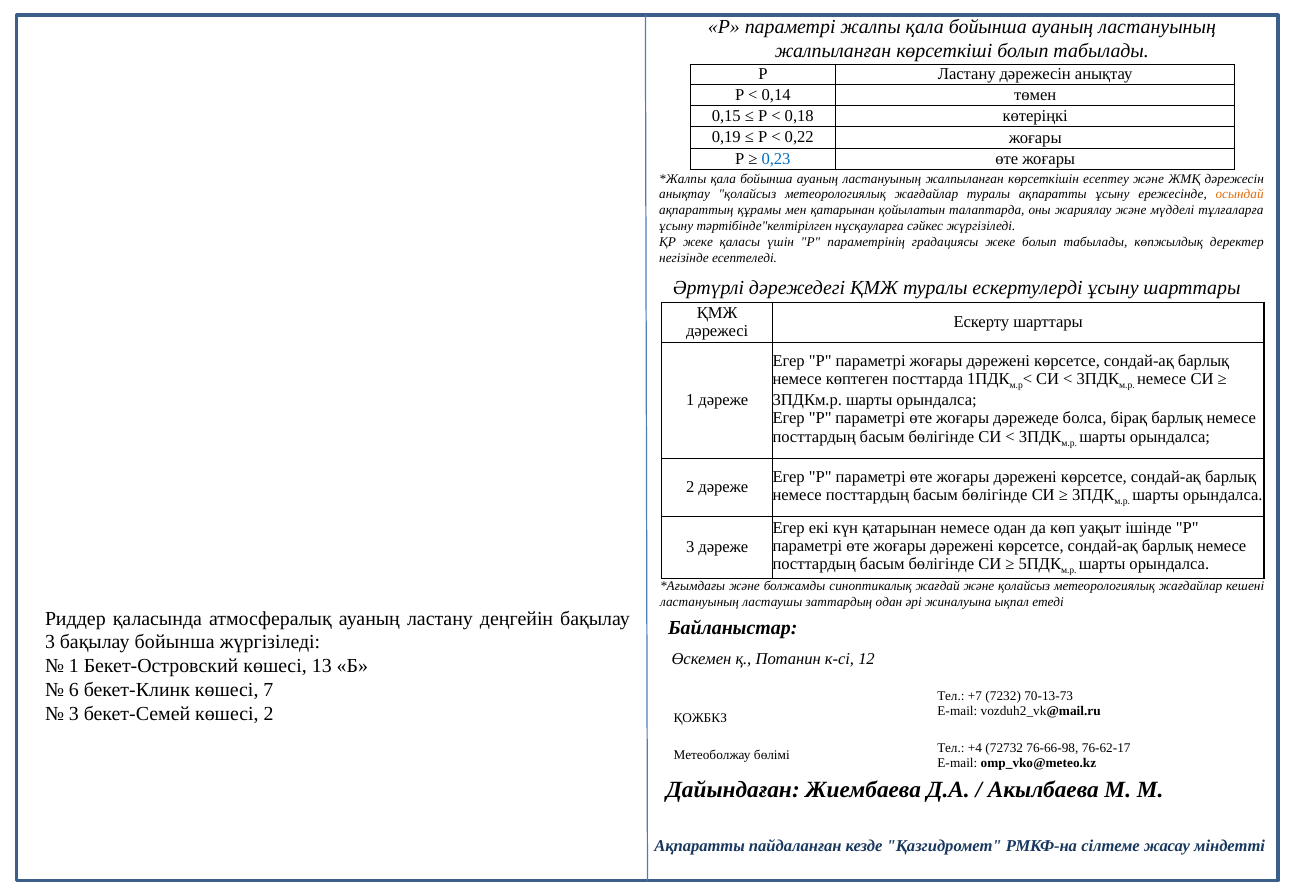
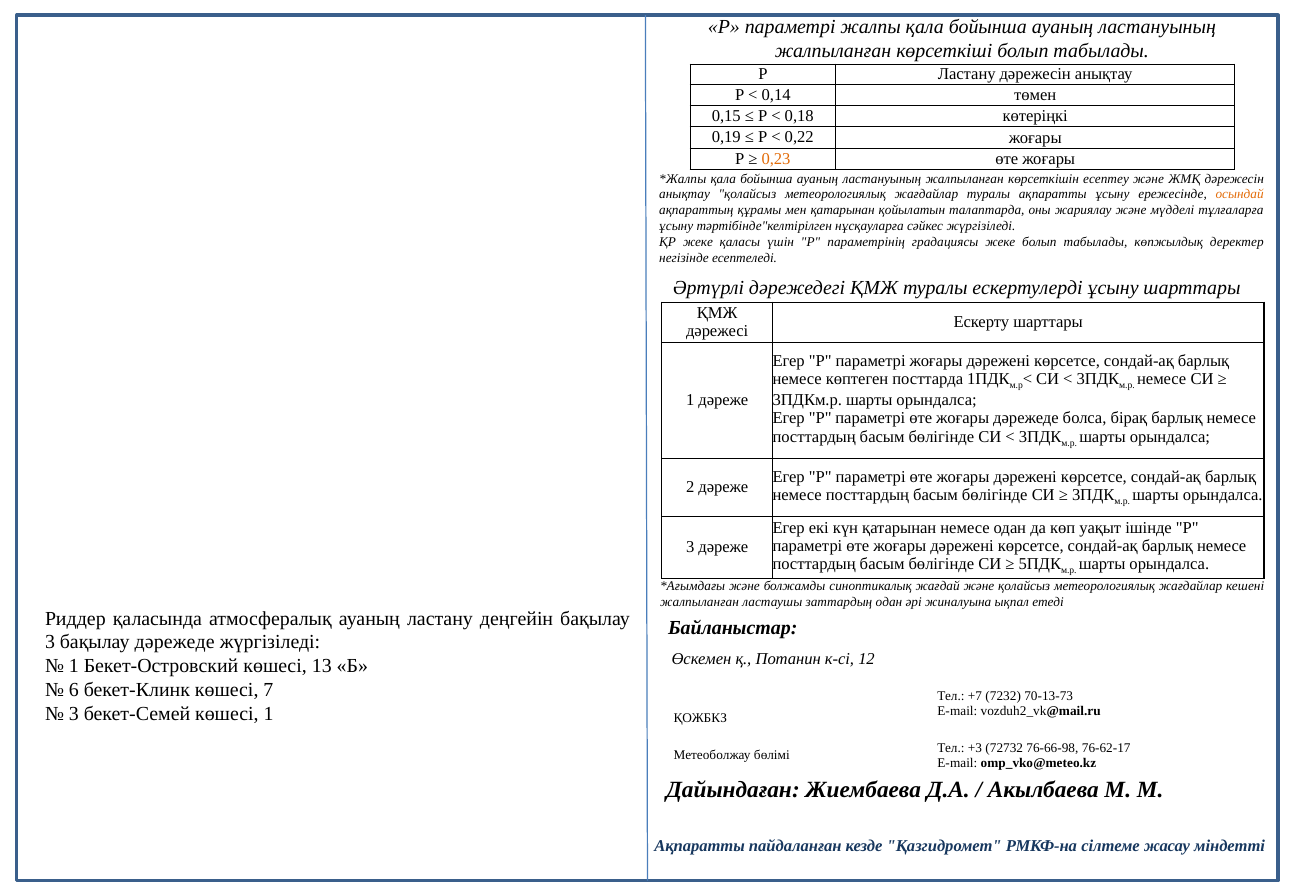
0,23 colour: blue -> orange (776, 159)
ластануының: ластануының -> жалпыланған (700, 603)
бақылау бойынша: бойынша -> дәрежеде (175, 643)
көшесі 2: 2 -> 1 (269, 715)
+4: +4 -> +3 (975, 749)
